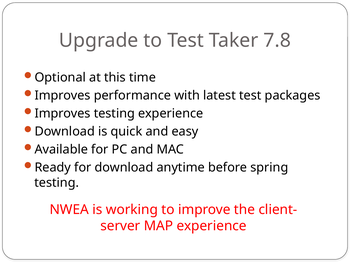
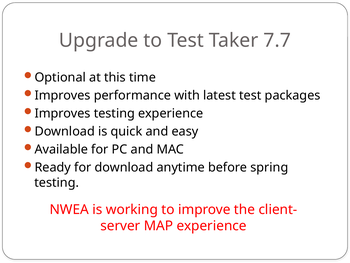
7.8: 7.8 -> 7.7 (277, 40)
